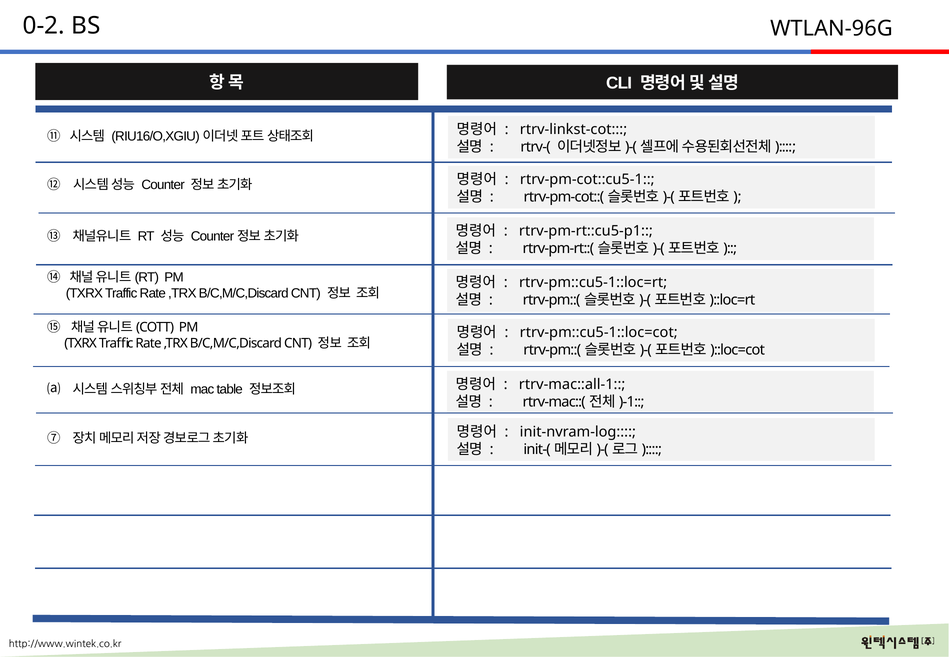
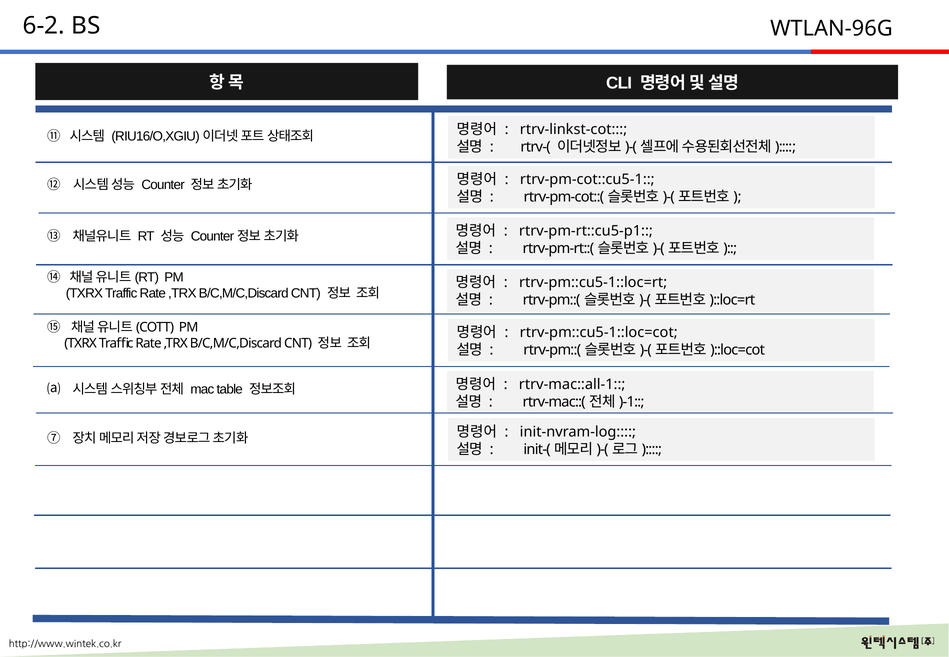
0-2: 0-2 -> 6-2 (44, 26)
